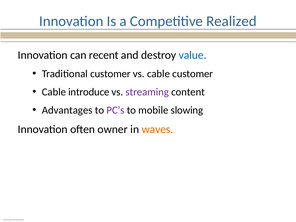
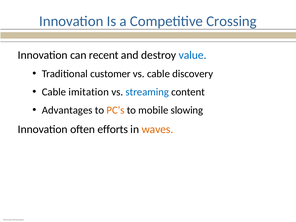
Realized: Realized -> Crossing (231, 21)
cable customer: customer -> discovery (193, 74)
introduce: introduce -> imitation (89, 92)
streaming colour: purple -> blue (147, 92)
PC’s colour: purple -> orange (115, 110)
owner: owner -> efforts (113, 129)
